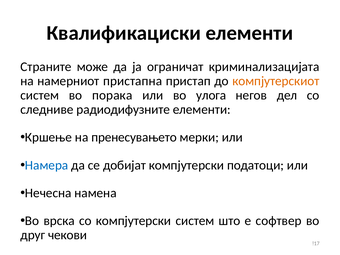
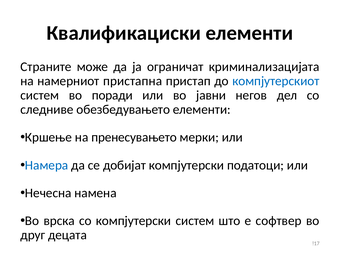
компјутерскиот colour: orange -> blue (276, 81)
порака: порака -> поради (112, 95)
улога: улога -> јавни (211, 95)
радиодифузните: радиодифузните -> обезбедувањето (123, 110)
чекови: чекови -> децата (67, 235)
